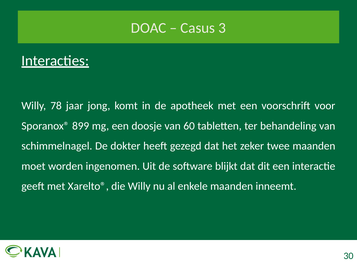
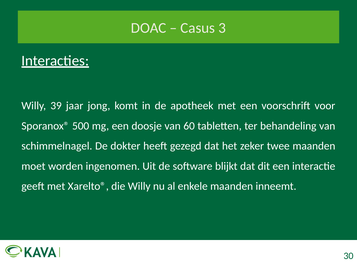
78: 78 -> 39 (56, 106)
899: 899 -> 500 (81, 126)
